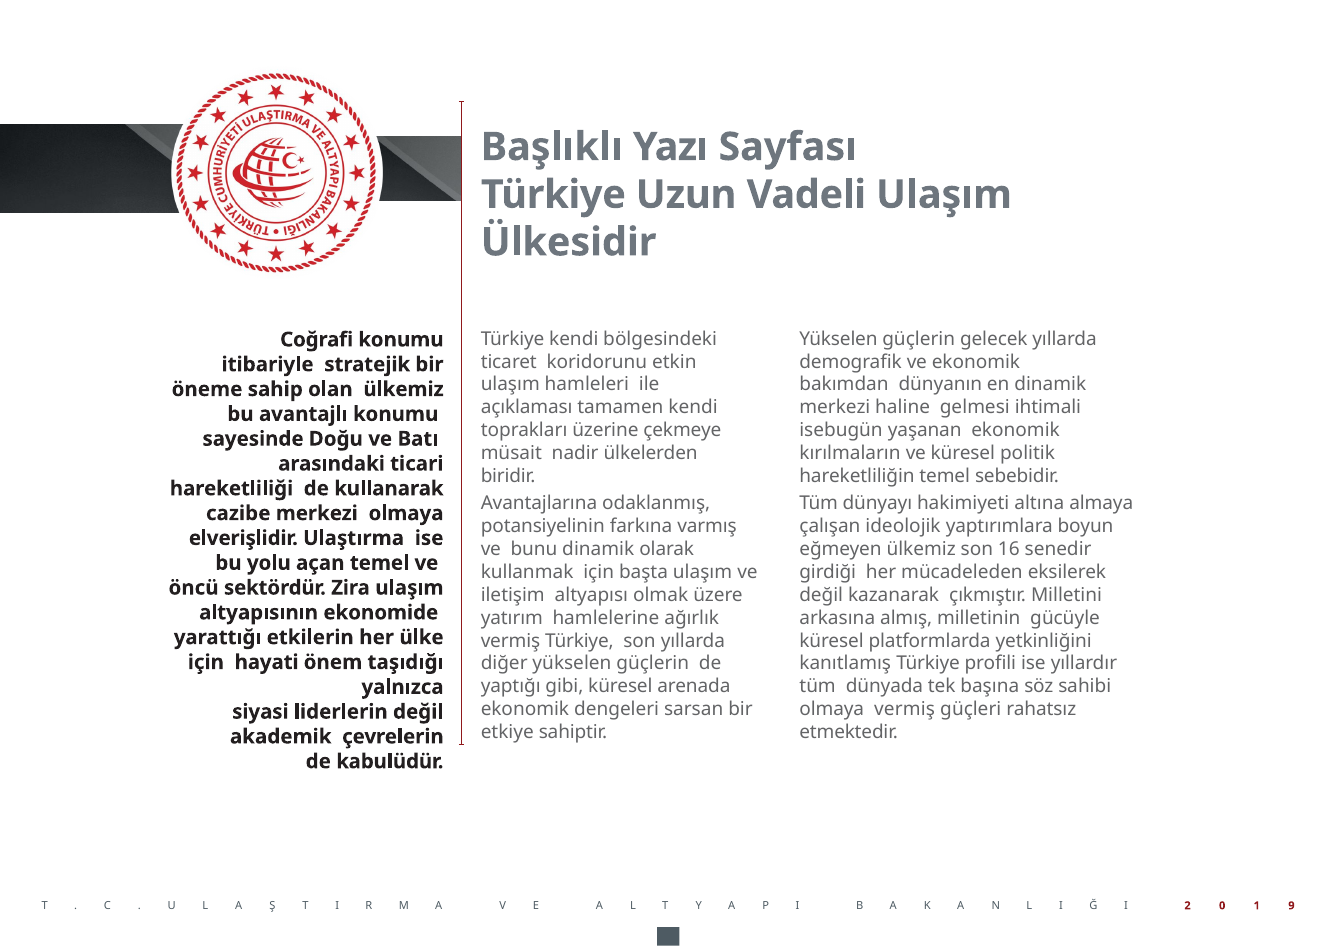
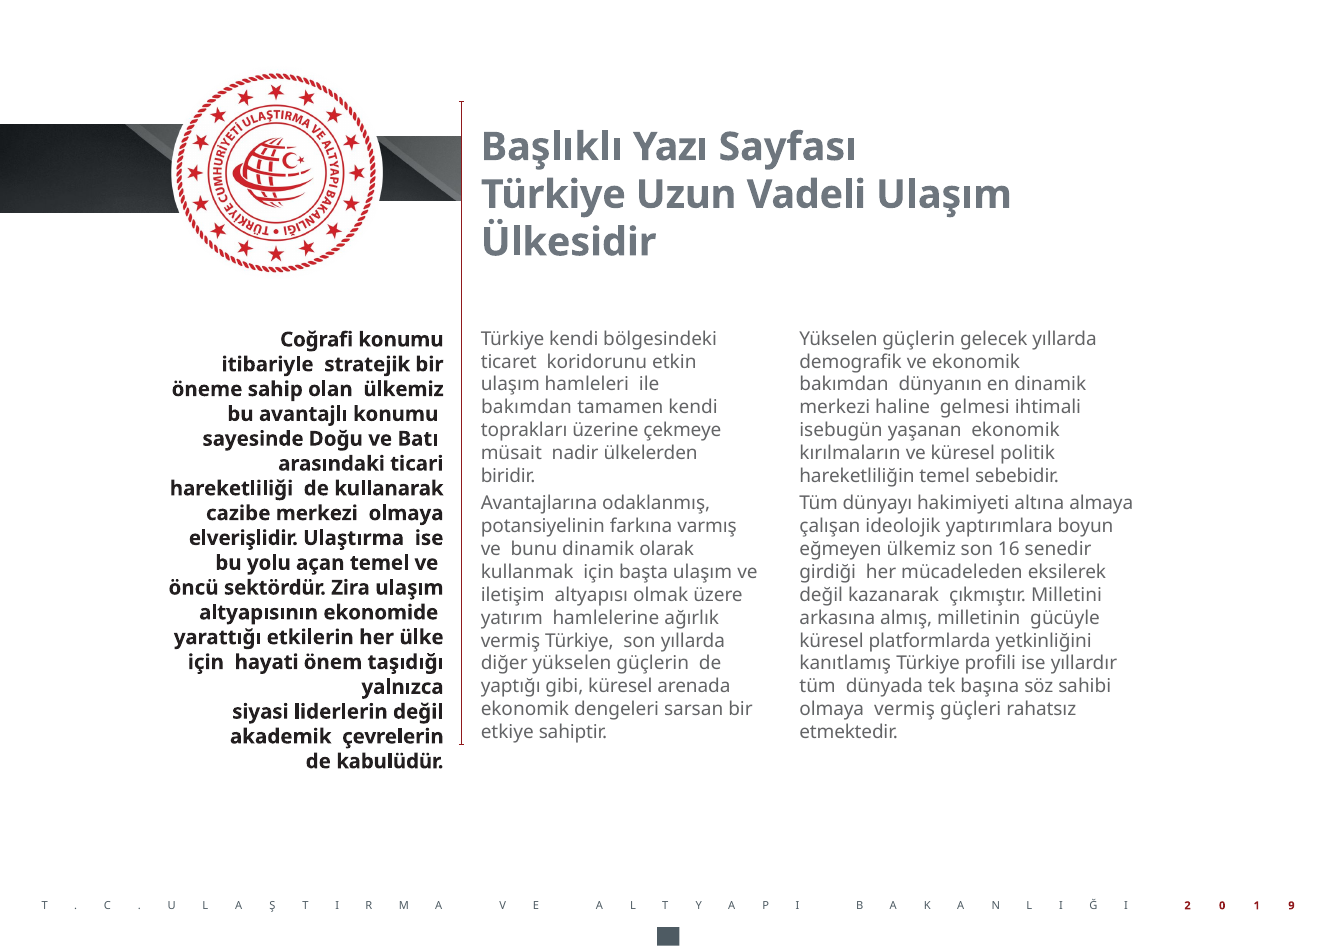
açıklaması: açıklaması -> bakımdan (526, 407)
